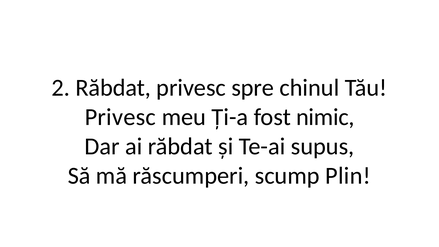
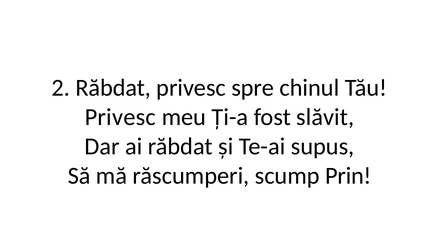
nimic: nimic -> slăvit (325, 117)
Plin: Plin -> Prin (348, 176)
